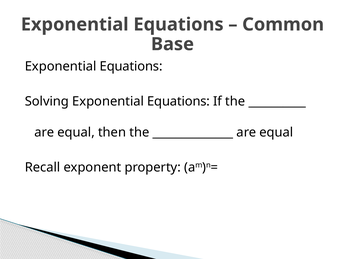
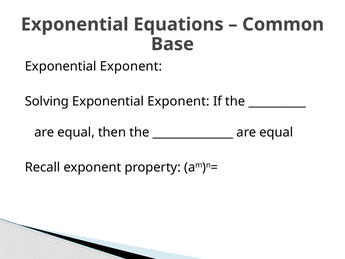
Equations: Equations -> Exponent (131, 66)
Solving Exponential Equations: Equations -> Exponent (178, 101)
